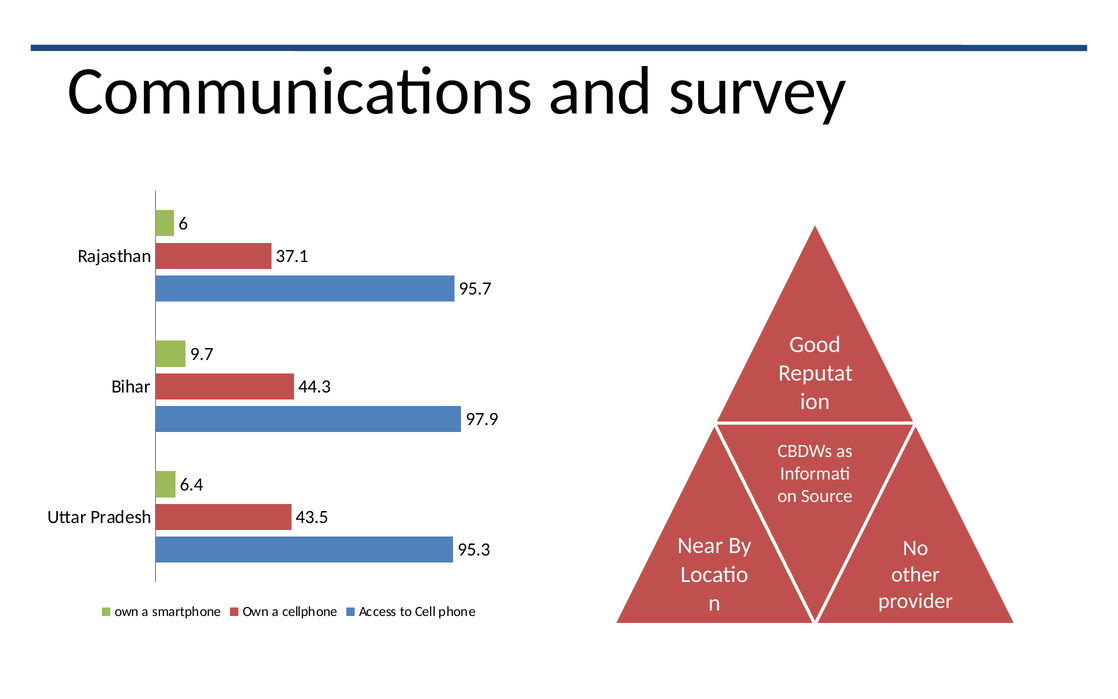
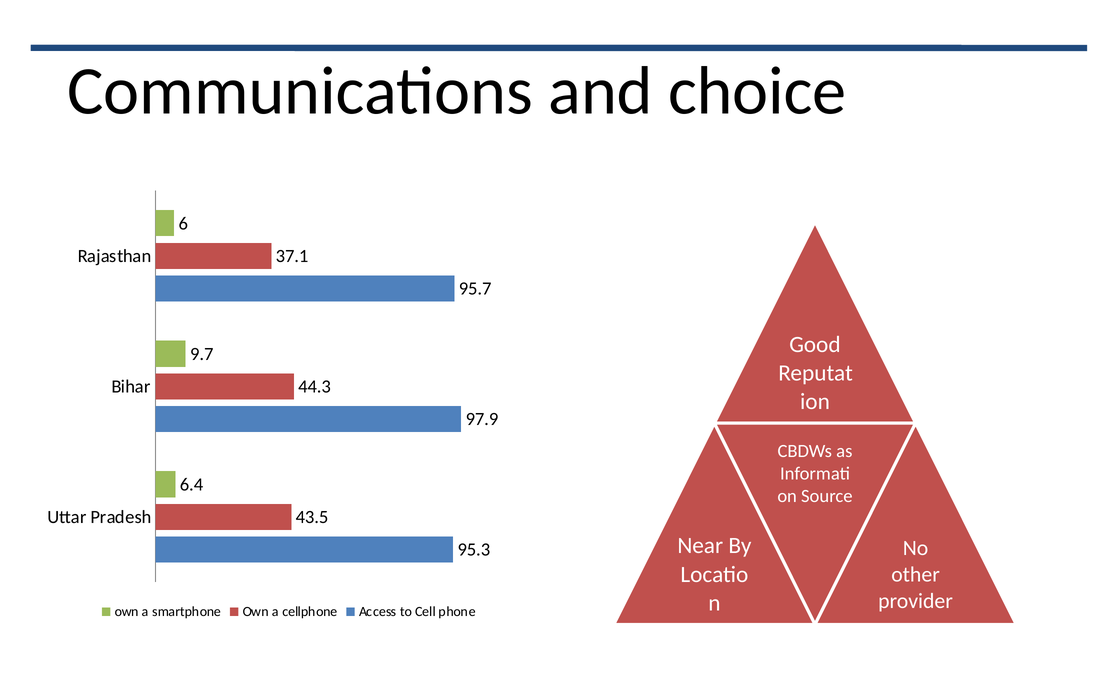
survey: survey -> choice (757, 91)
